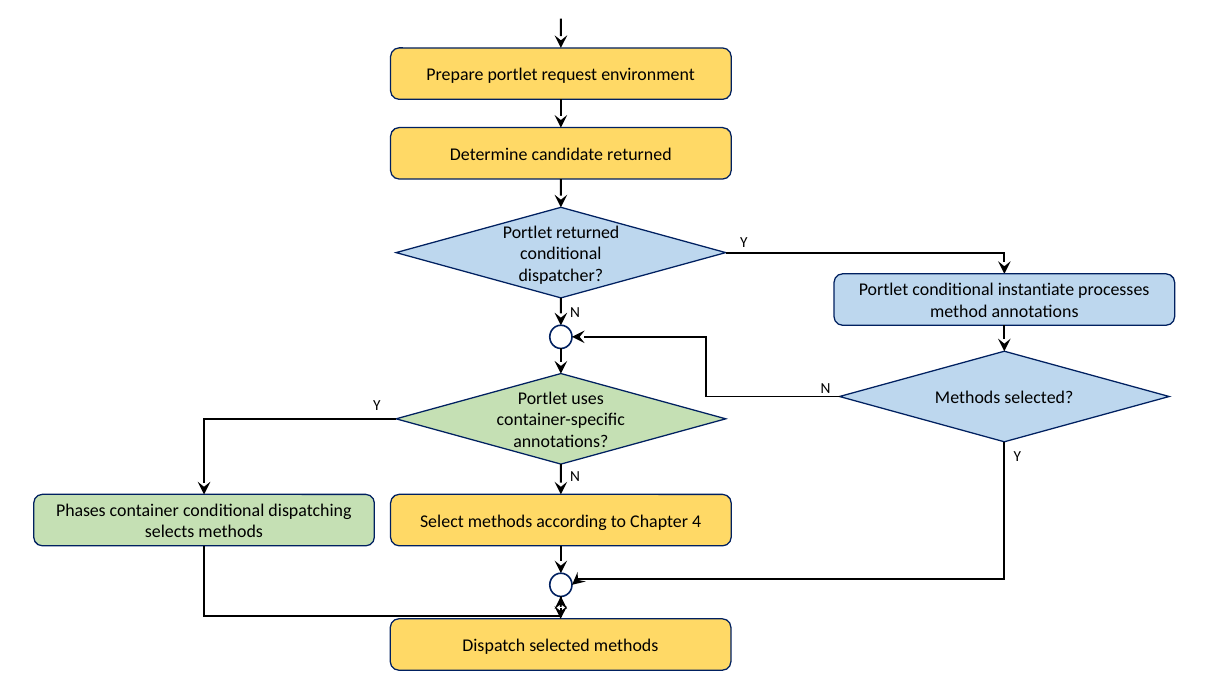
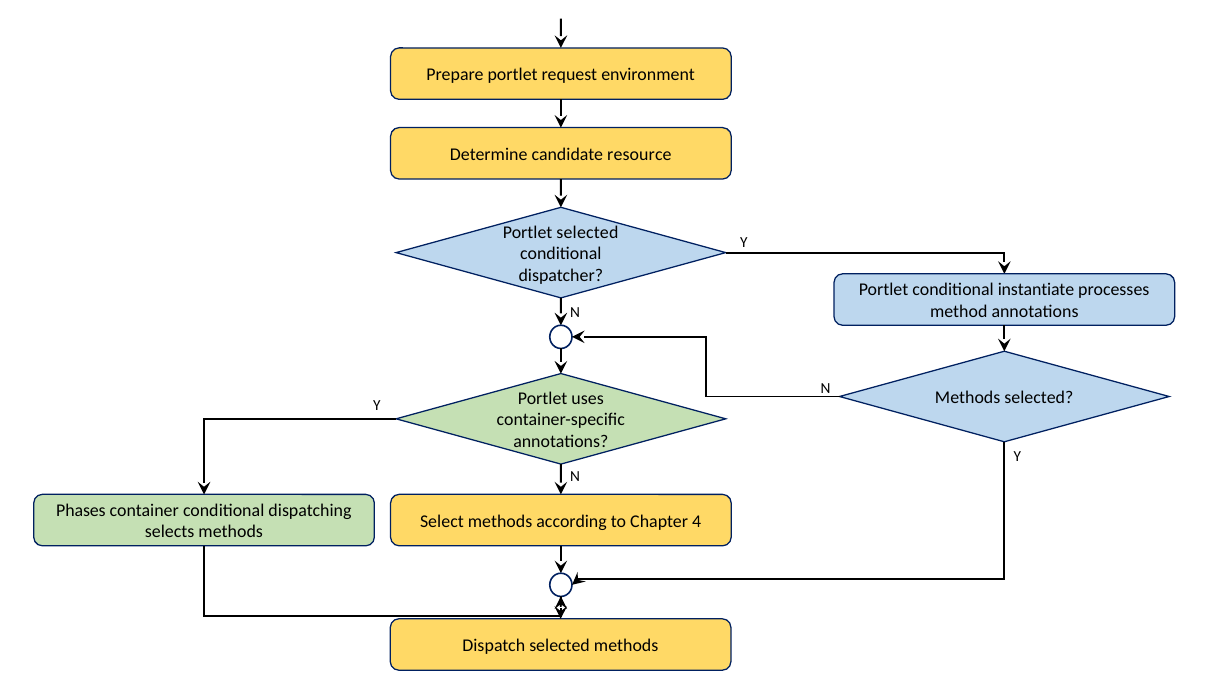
candidate returned: returned -> resource (639, 155)
Portlet returned: returned -> selected (587, 232)
